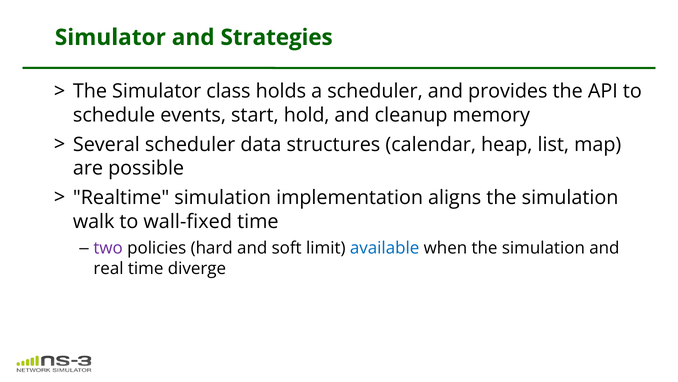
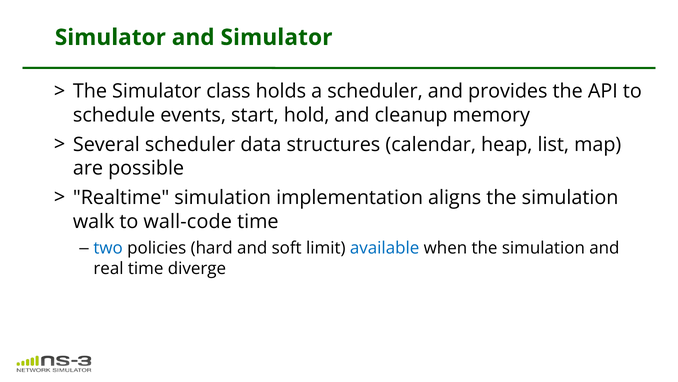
and Strategies: Strategies -> Simulator (276, 37)
wall-fixed: wall-fixed -> wall-code (188, 221)
two colour: purple -> blue (108, 248)
